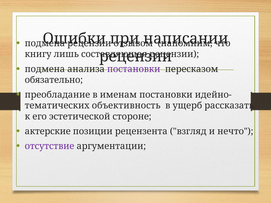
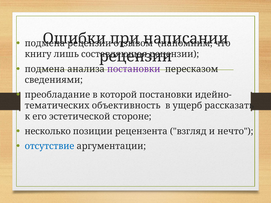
обязательно: обязательно -> сведениями (54, 80)
именам: именам -> которой (118, 95)
актерские: актерские -> несколько (48, 131)
отсутствие colour: purple -> blue (49, 146)
